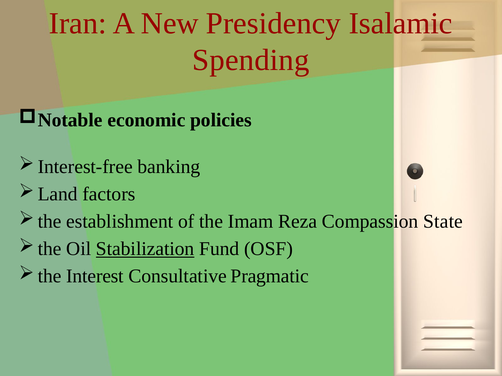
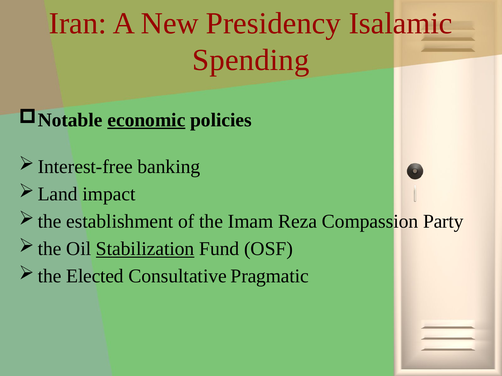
economic underline: none -> present (146, 120)
factors: factors -> impact (109, 194)
State: State -> Party (443, 222)
Interest: Interest -> Elected (95, 276)
